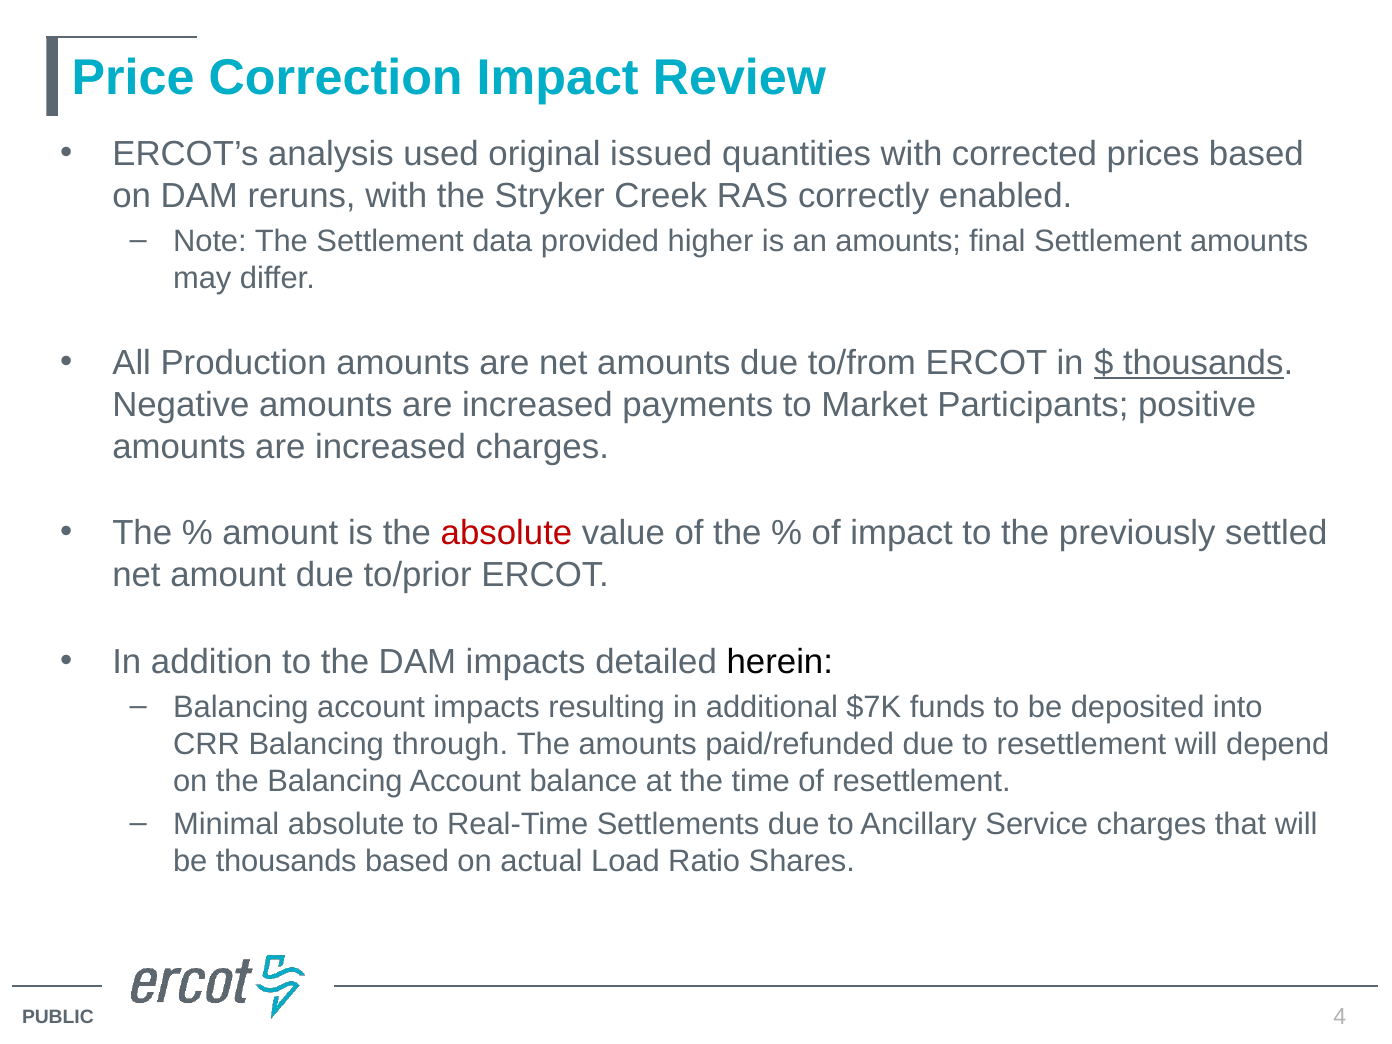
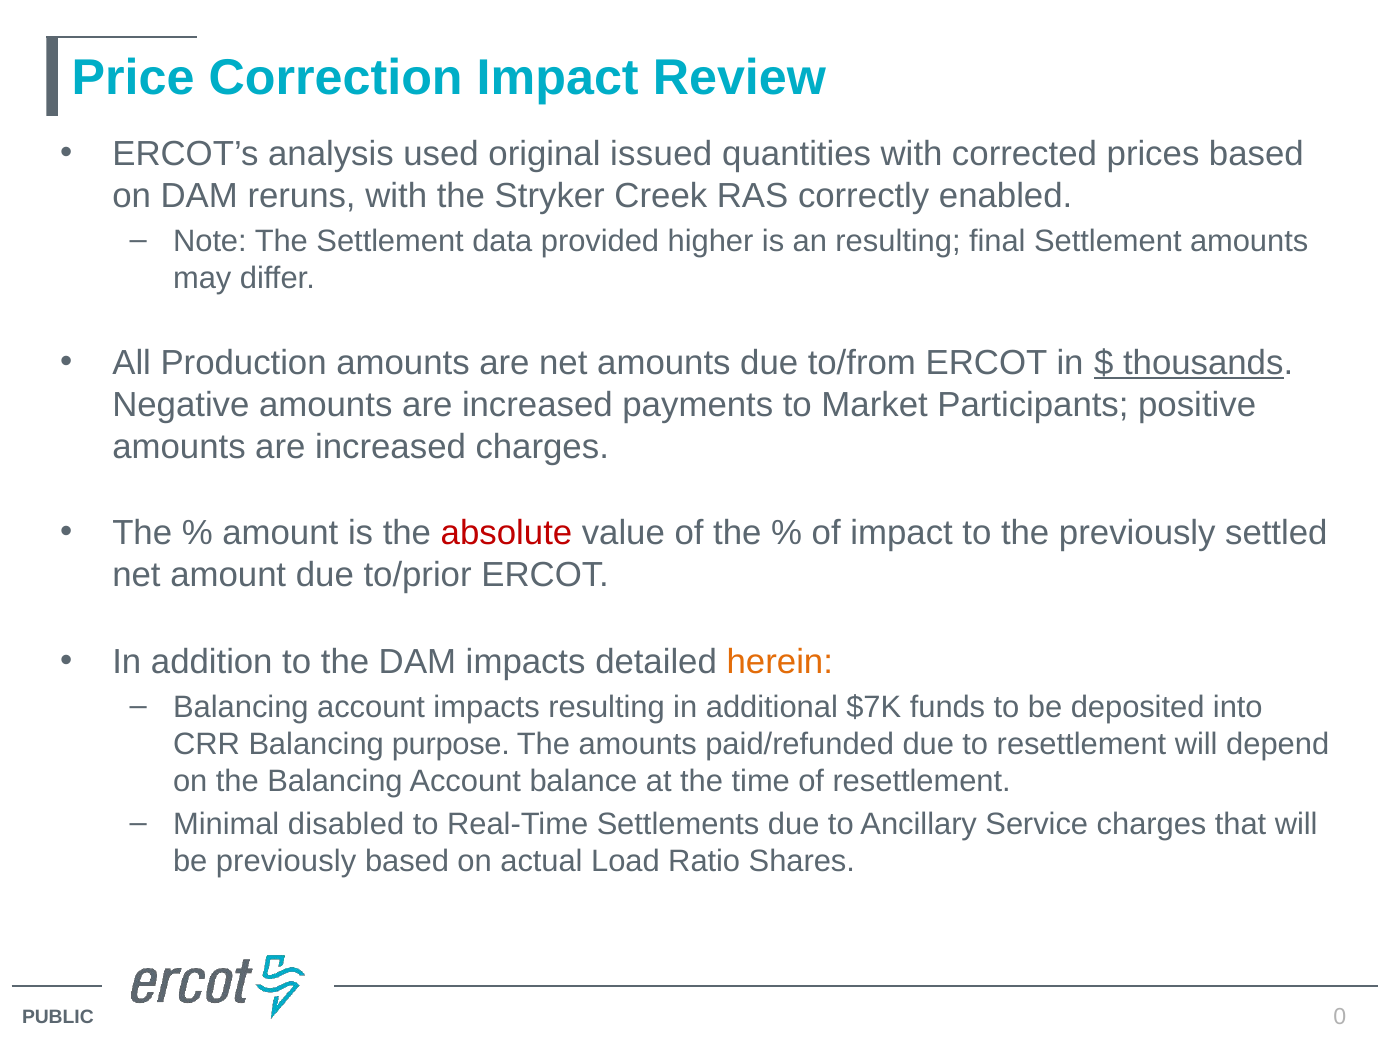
an amounts: amounts -> resulting (898, 241)
herein colour: black -> orange (780, 662)
through: through -> purpose (451, 744)
Minimal absolute: absolute -> disabled (346, 824)
be thousands: thousands -> previously (286, 862)
4: 4 -> 0 (1340, 1017)
